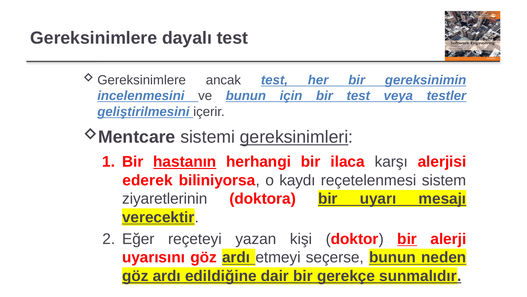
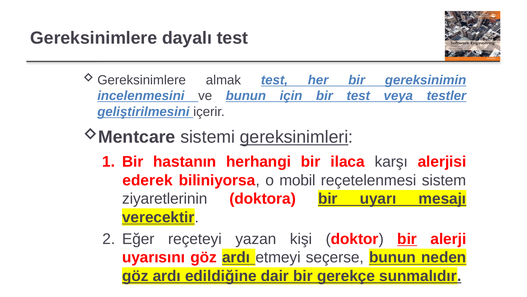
ancak: ancak -> almak (223, 80)
hastanın underline: present -> none (185, 161)
kaydı: kaydı -> mobil (297, 180)
